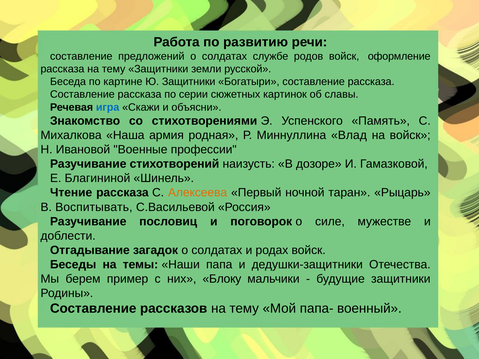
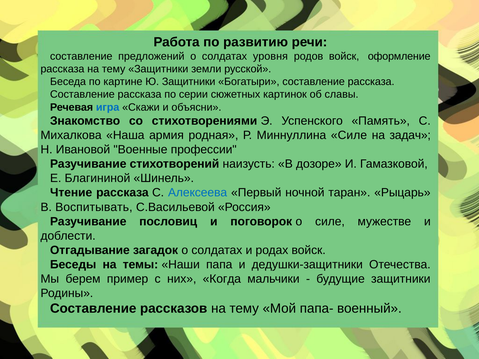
службе: службе -> уровня (270, 56)
Миннуллина Влад: Влад -> Силе (349, 135)
на войск: войск -> задач (410, 135)
Алексеева colour: orange -> blue (198, 193)
Блоку: Блоку -> Когда (222, 279)
